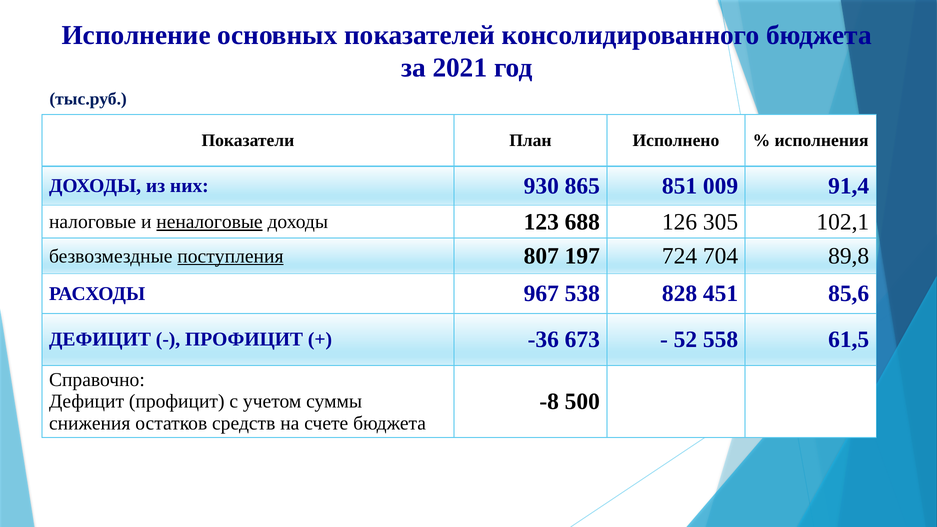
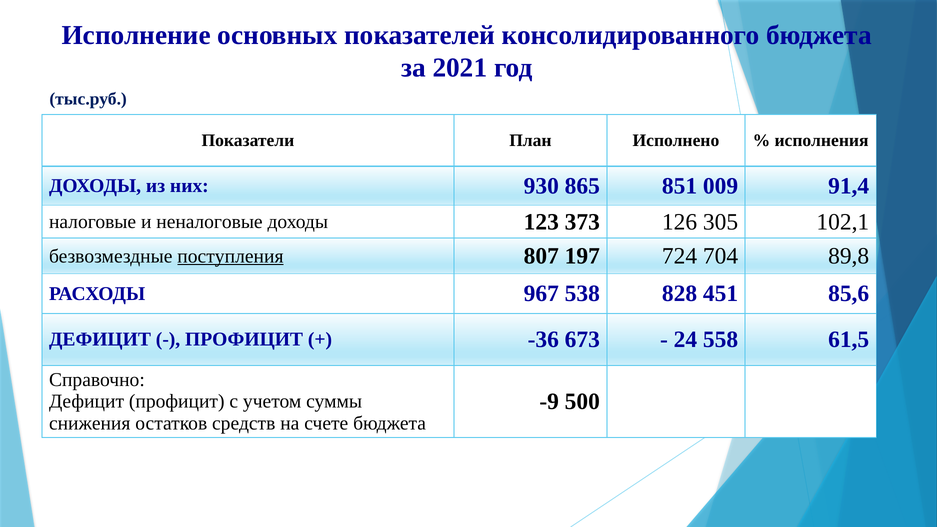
неналоговые underline: present -> none (209, 222)
688: 688 -> 373 (582, 222)
52: 52 -> 24 (685, 340)
-8: -8 -> -9 (549, 402)
